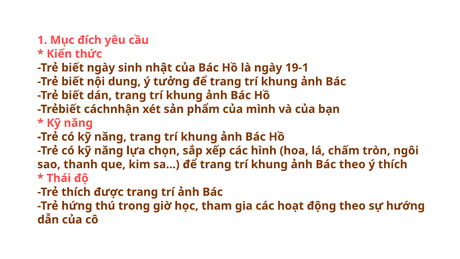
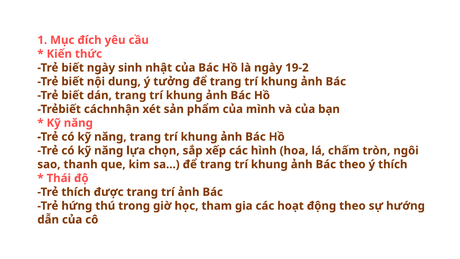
19-1: 19-1 -> 19-2 (297, 68)
